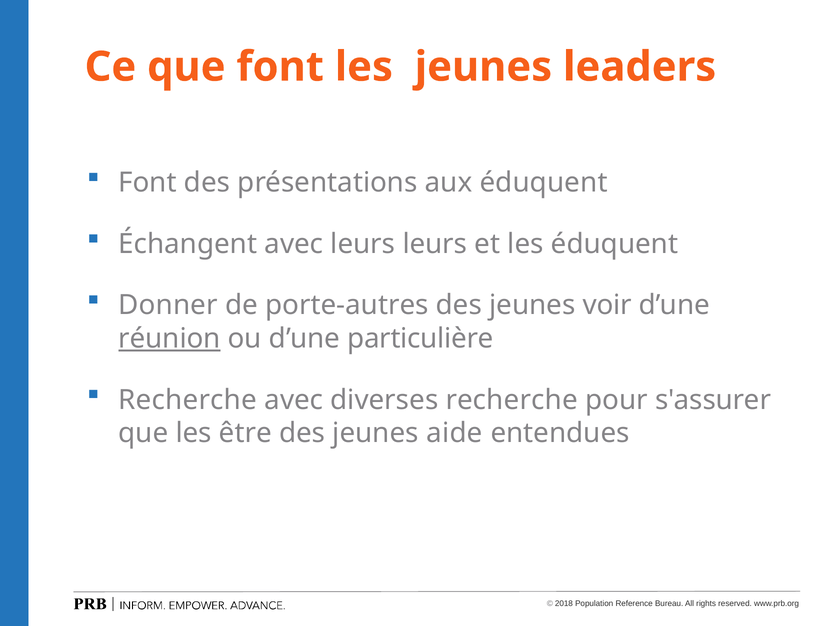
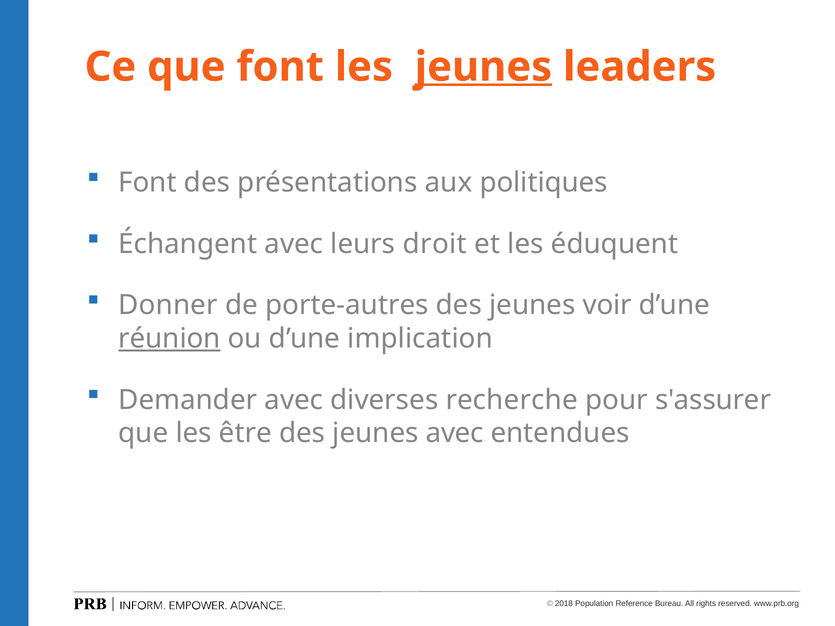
jeunes underline: none -> present (483, 67)
aux éduquent: éduquent -> politiques (544, 183)
leurs leurs: leurs -> droit (435, 244)
particulière: particulière -> implication (420, 339)
Recherche: Recherche -> Demander (188, 400)
jeunes aide: aide -> avec (455, 433)
